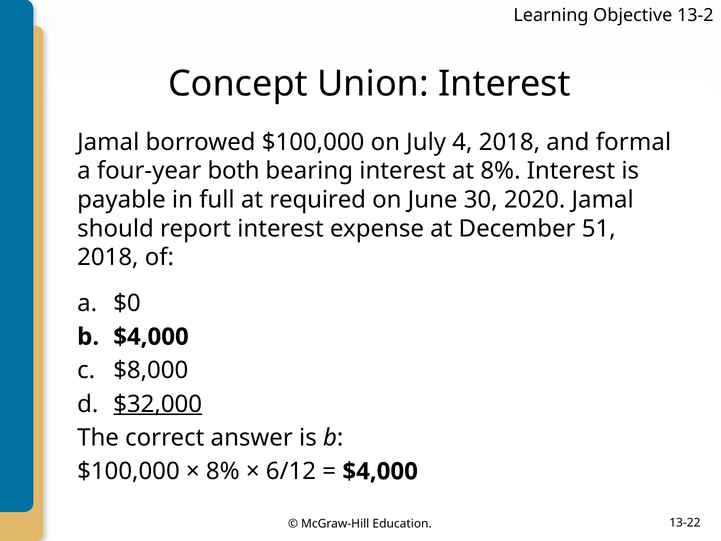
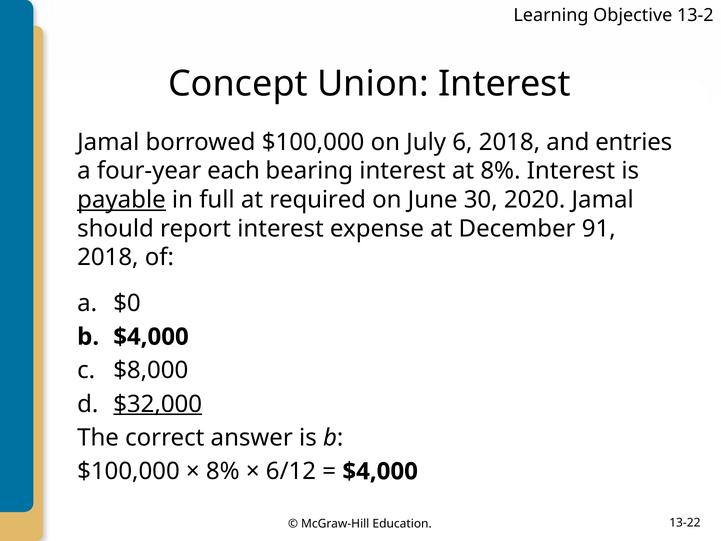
4: 4 -> 6 (462, 142)
formal: formal -> entries (634, 142)
both: both -> each (234, 171)
payable underline: none -> present (121, 200)
51: 51 -> 91 (599, 229)
